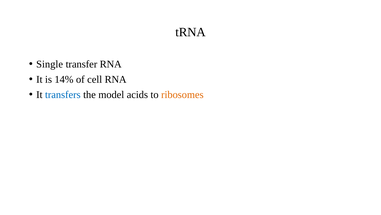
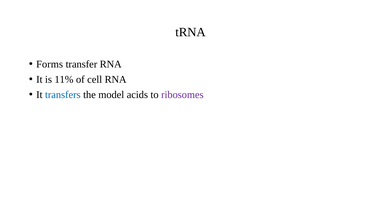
Single: Single -> Forms (50, 64)
14%: 14% -> 11% (64, 79)
ribosomes colour: orange -> purple (182, 94)
